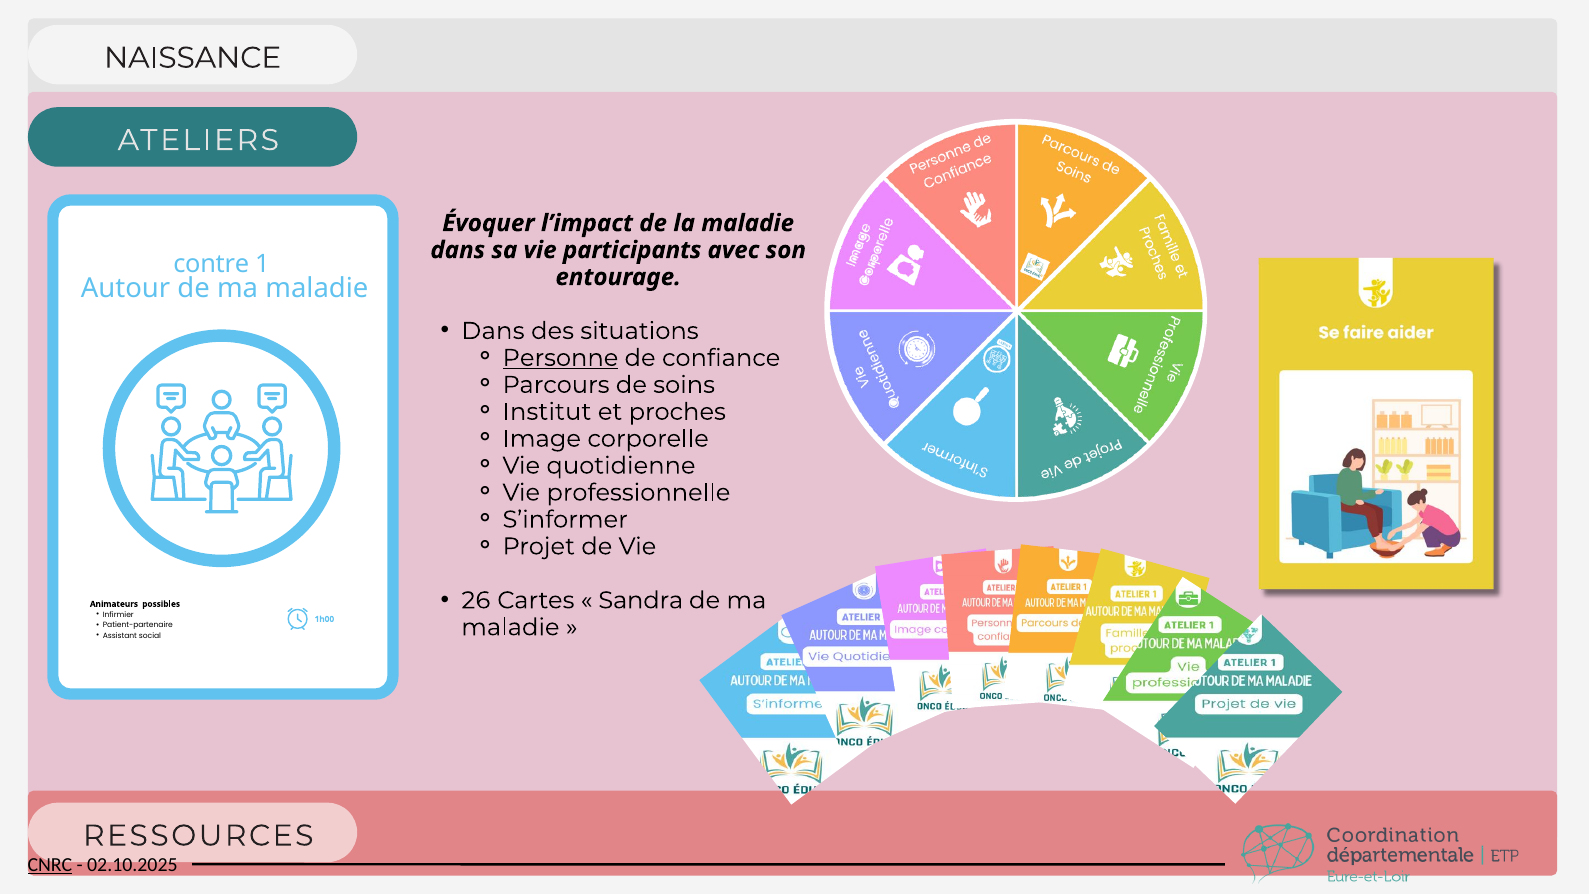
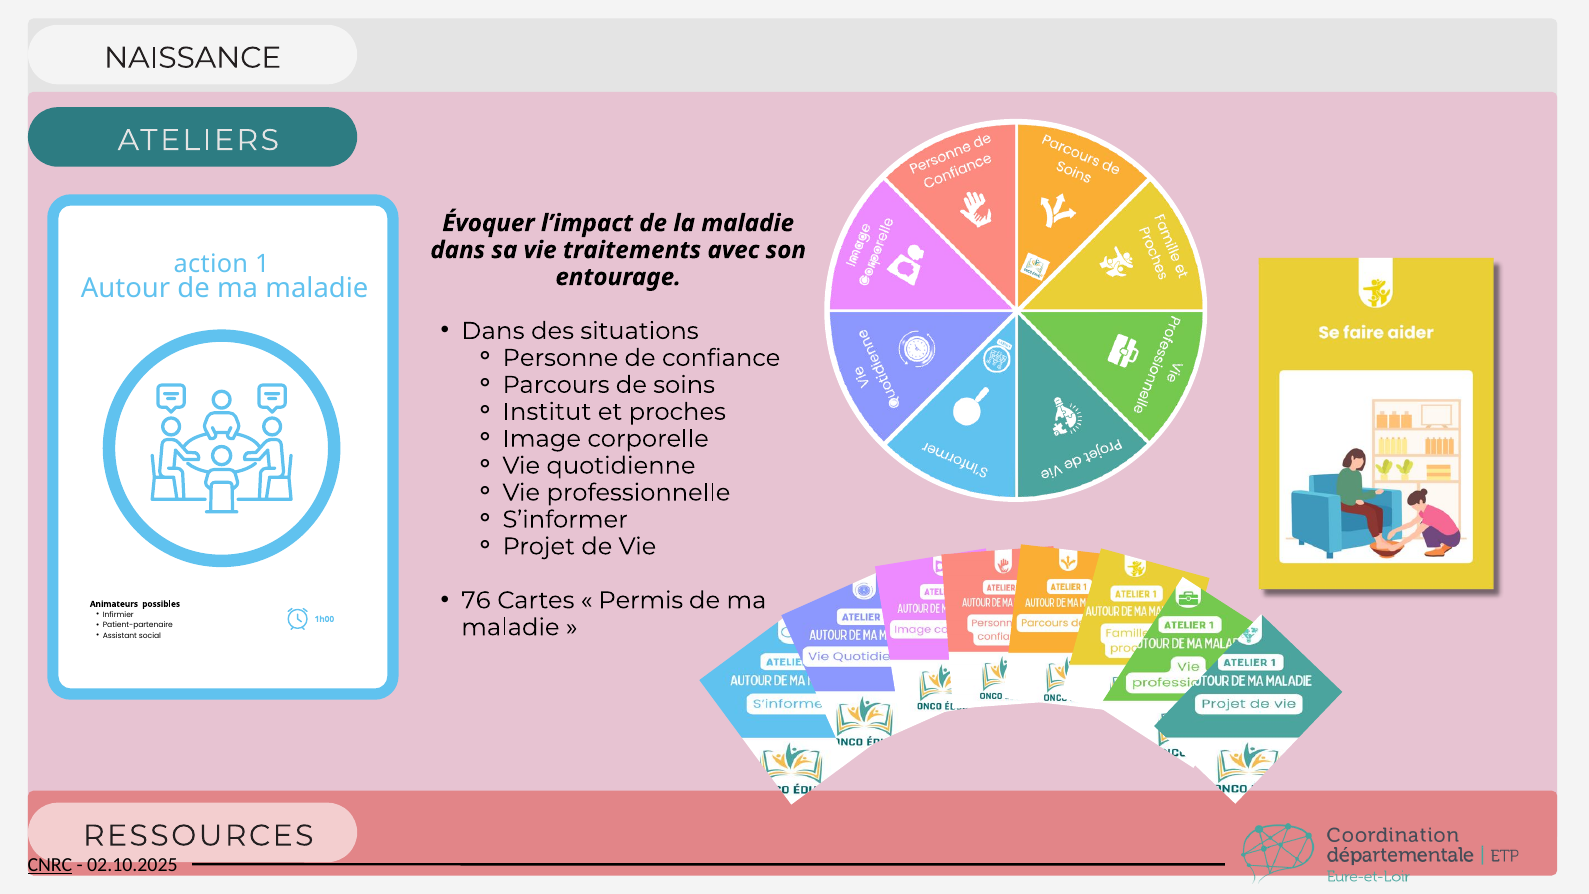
participants: participants -> traitements (632, 250)
contre: contre -> action (211, 264)
Personne underline: present -> none (560, 358)
26: 26 -> 76 (476, 600)
Sandra: Sandra -> Permis (641, 600)
